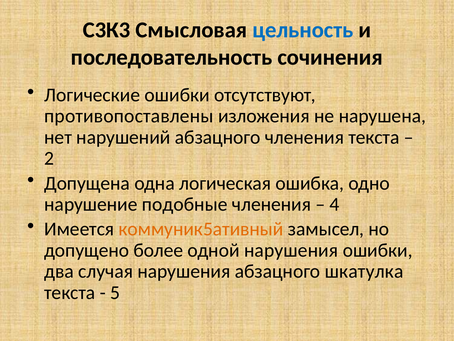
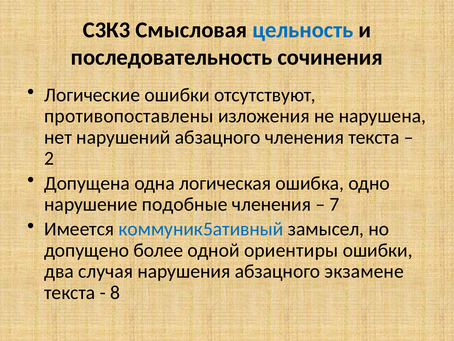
4: 4 -> 7 (335, 204)
коммуник5ативный colour: orange -> blue (201, 229)
одной нарушения: нарушения -> ориентиры (291, 250)
шкатулка: шкатулка -> экзамене (364, 271)
5: 5 -> 8 (115, 292)
